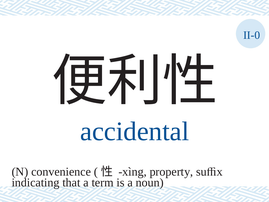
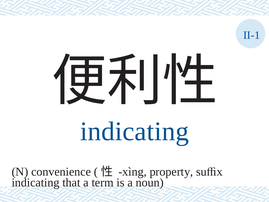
II-0: II-0 -> II-1 (252, 35)
accidental: accidental -> indicating (135, 131)
